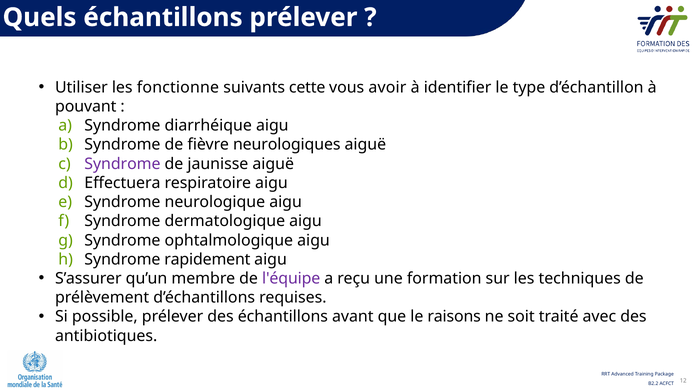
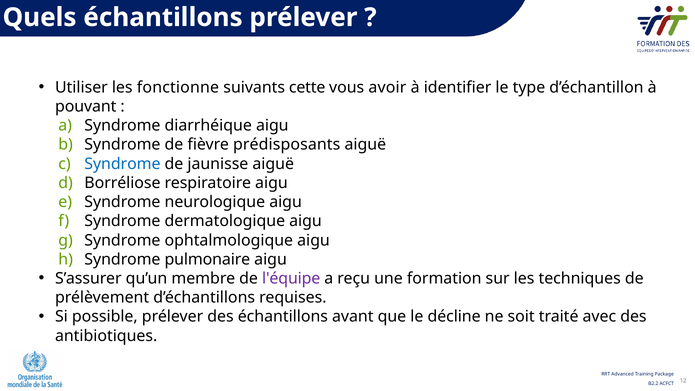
neurologiques: neurologiques -> prédisposants (287, 145)
Syndrome colour: purple -> blue (122, 164)
Effectuera: Effectuera -> Borréliose (122, 183)
rapidement: rapidement -> pulmonaire (207, 259)
raisons: raisons -> décline (454, 317)
